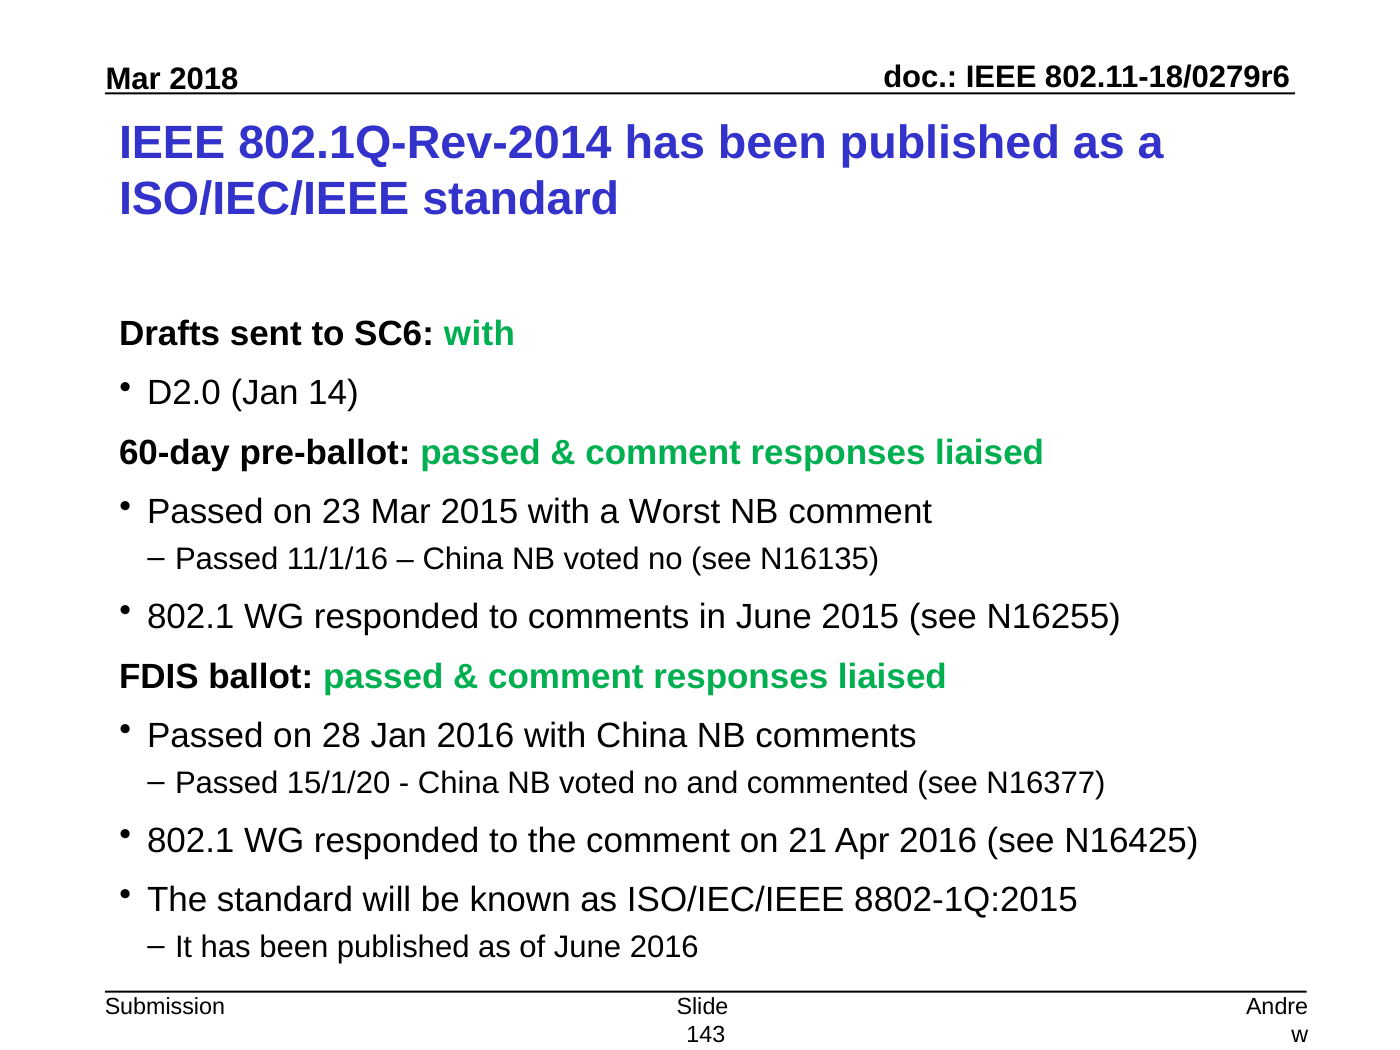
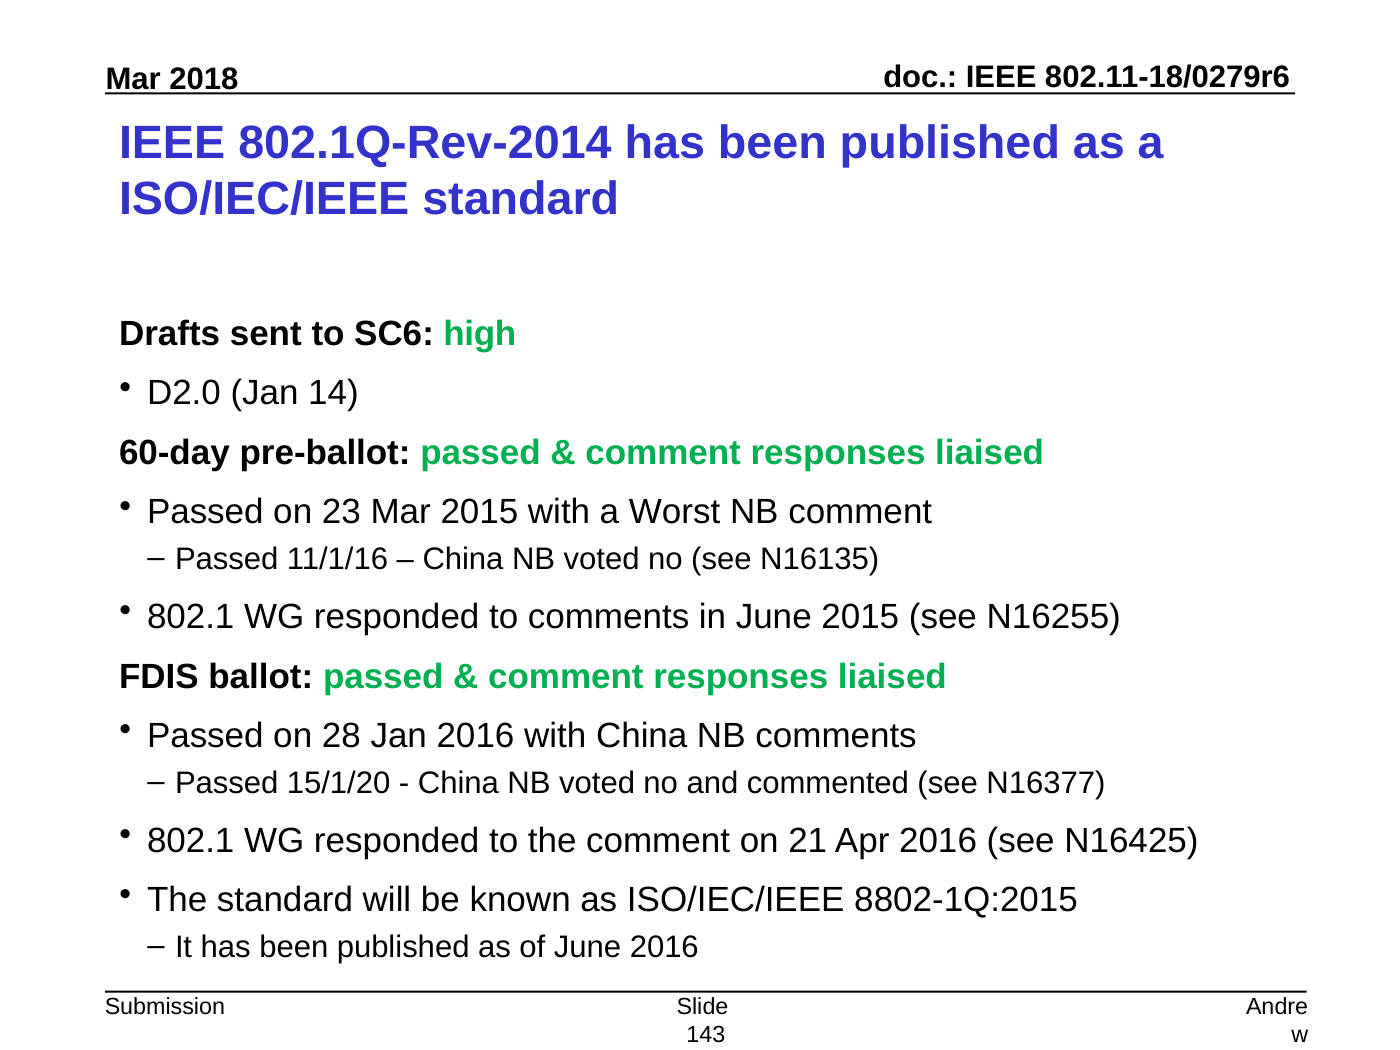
SC6 with: with -> high (480, 334)
